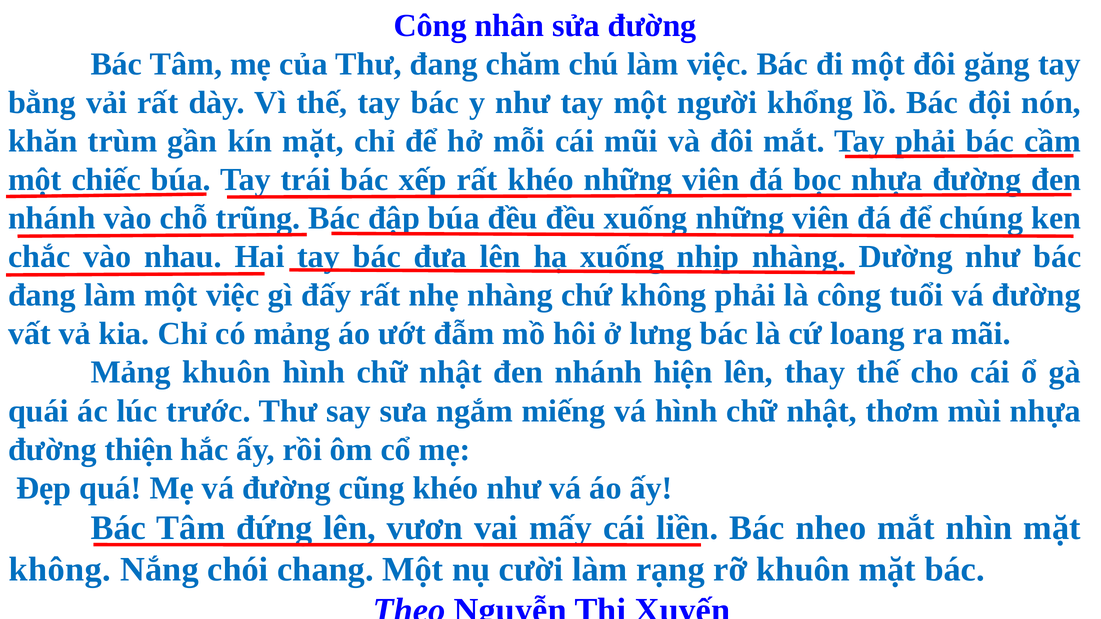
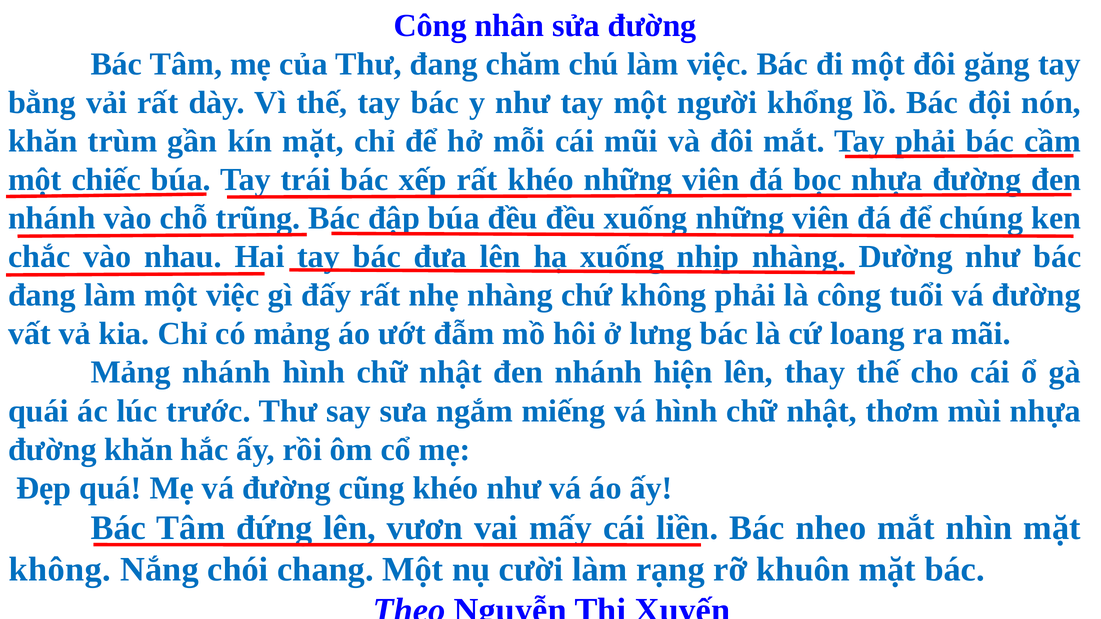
Mảng khuôn: khuôn -> nhánh (227, 373)
đường thiện: thiện -> khăn (139, 450)
